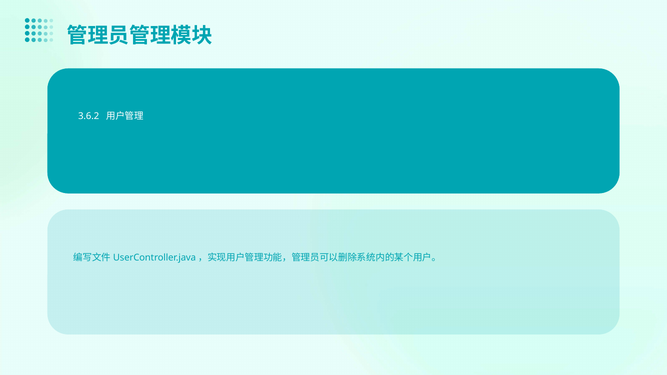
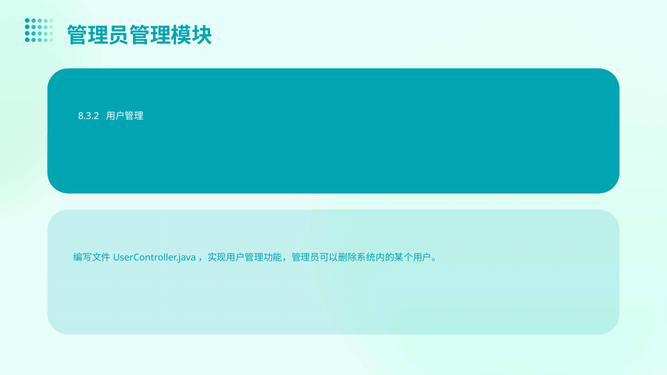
3.6.2: 3.6.2 -> 8.3.2 (89, 116)
